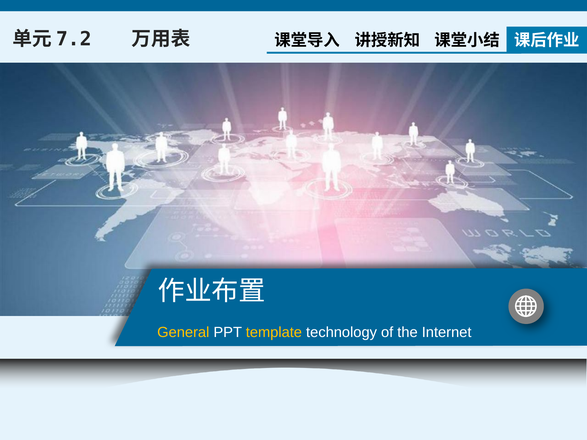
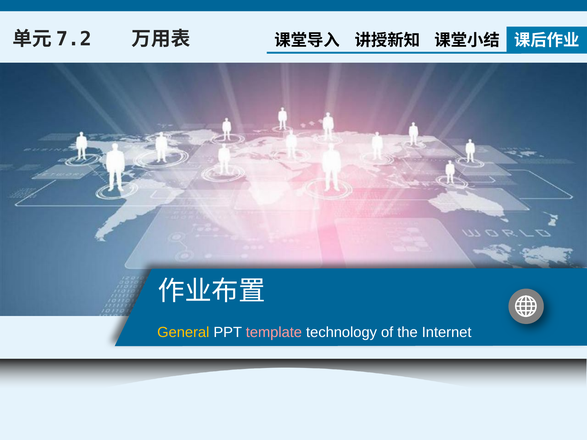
template colour: yellow -> pink (274, 332)
